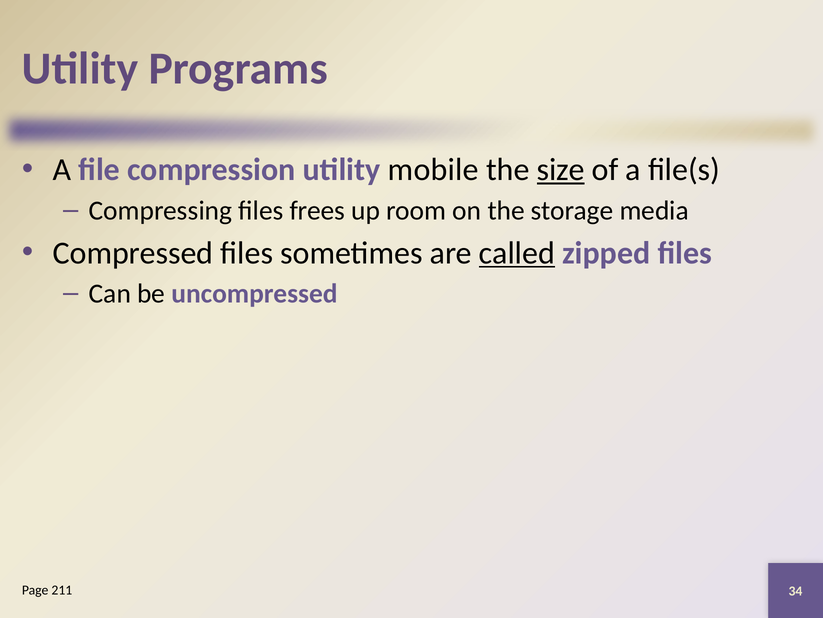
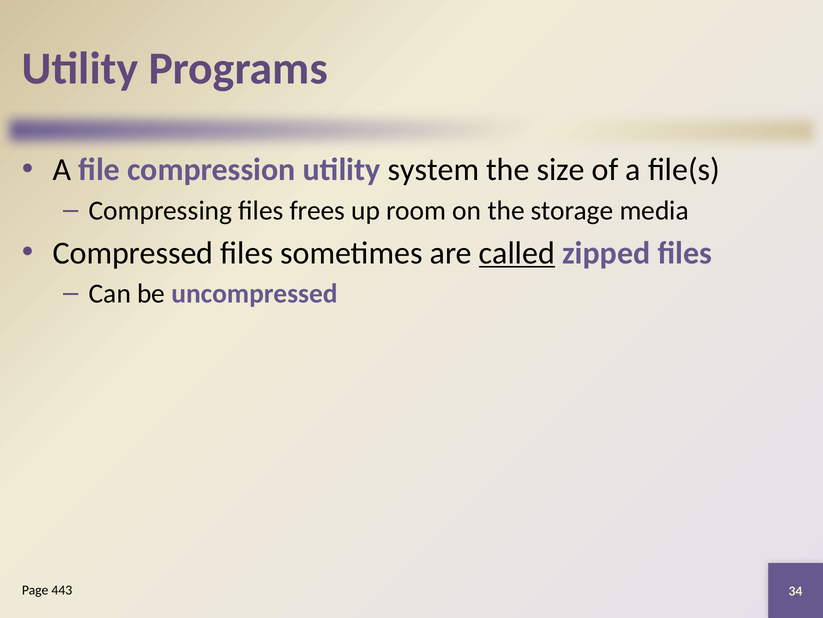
mobile: mobile -> system (433, 170)
size underline: present -> none (561, 170)
211: 211 -> 443 (62, 589)
